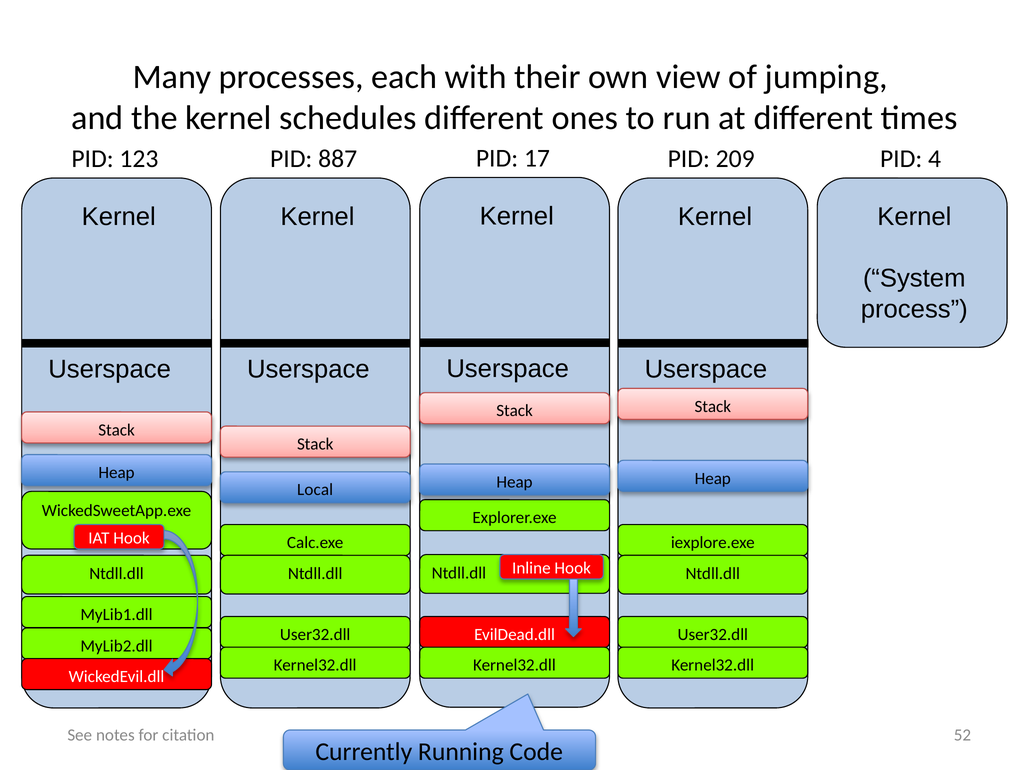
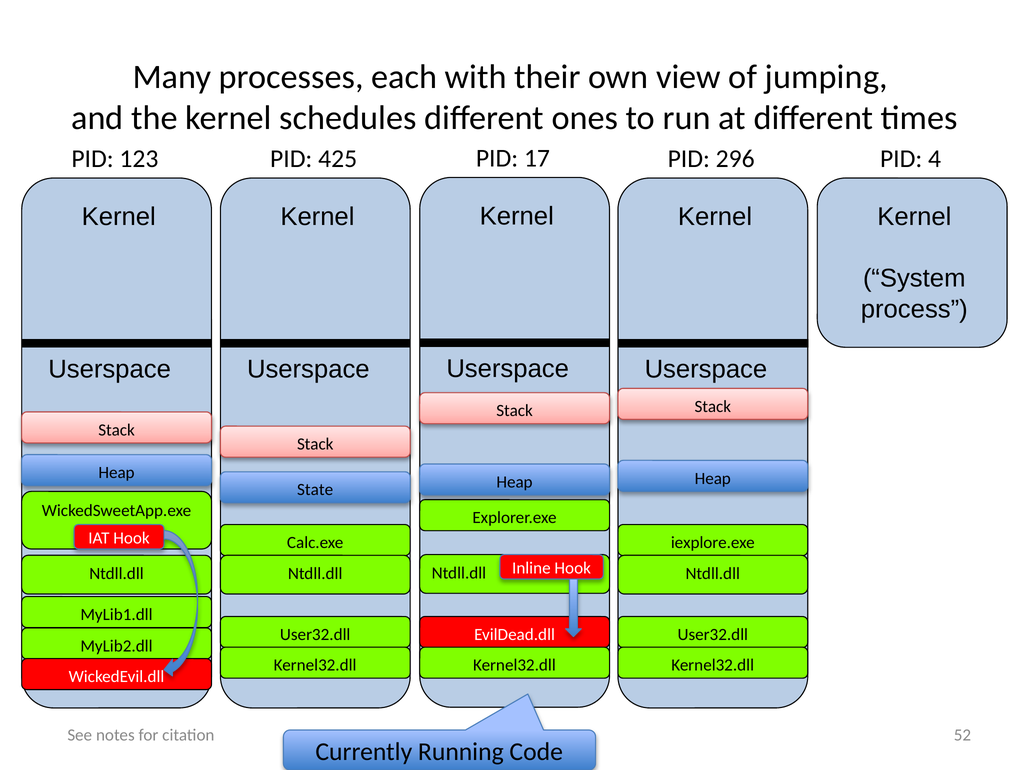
887: 887 -> 425 (338, 159)
209: 209 -> 296 (735, 159)
Local: Local -> State (315, 490)
